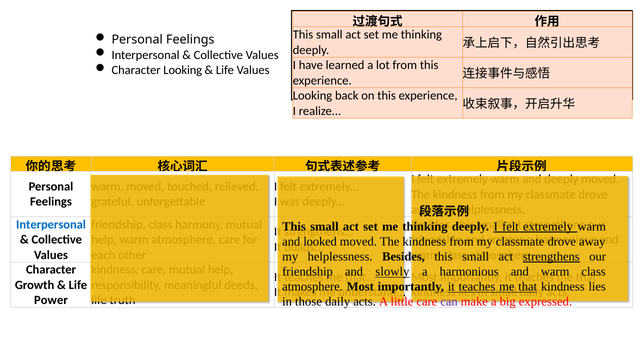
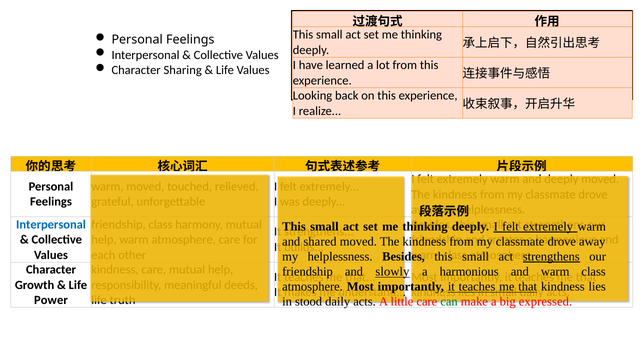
Character Looking: Looking -> Sharing (183, 70)
looked: looked -> shared (320, 242)
those: those -> stood (309, 302)
can colour: purple -> green (449, 302)
